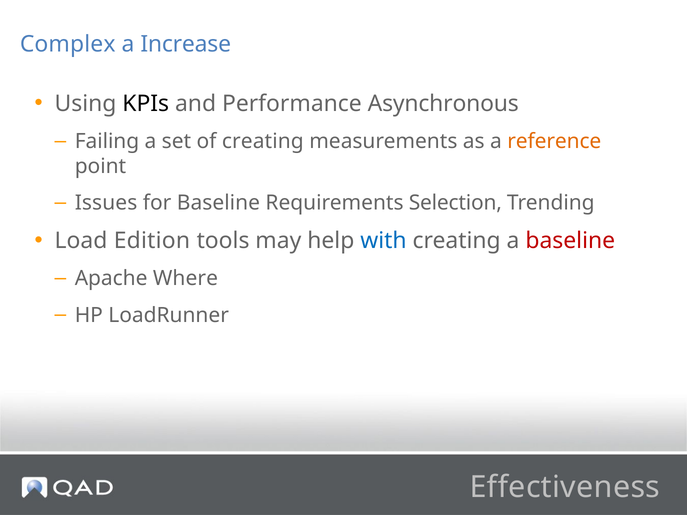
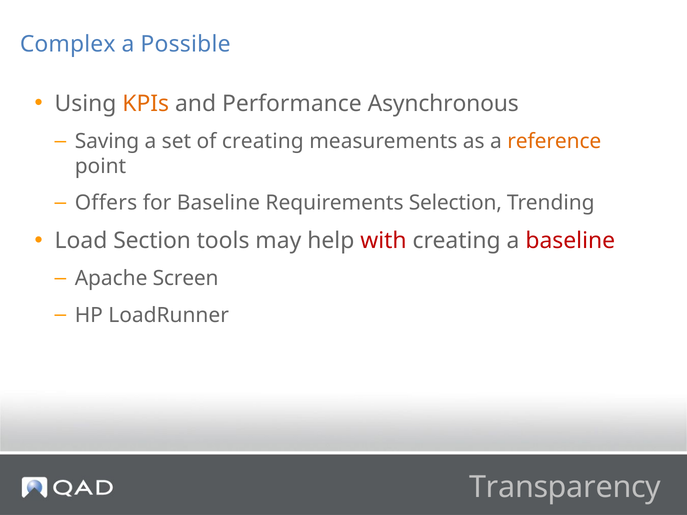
Increase: Increase -> Possible (186, 44)
KPIs colour: black -> orange (146, 104)
Failing: Failing -> Saving (107, 141)
Issues: Issues -> Offers (106, 203)
Edition: Edition -> Section (152, 241)
with colour: blue -> red (383, 241)
Where: Where -> Screen (186, 279)
Effectiveness: Effectiveness -> Transparency (565, 487)
